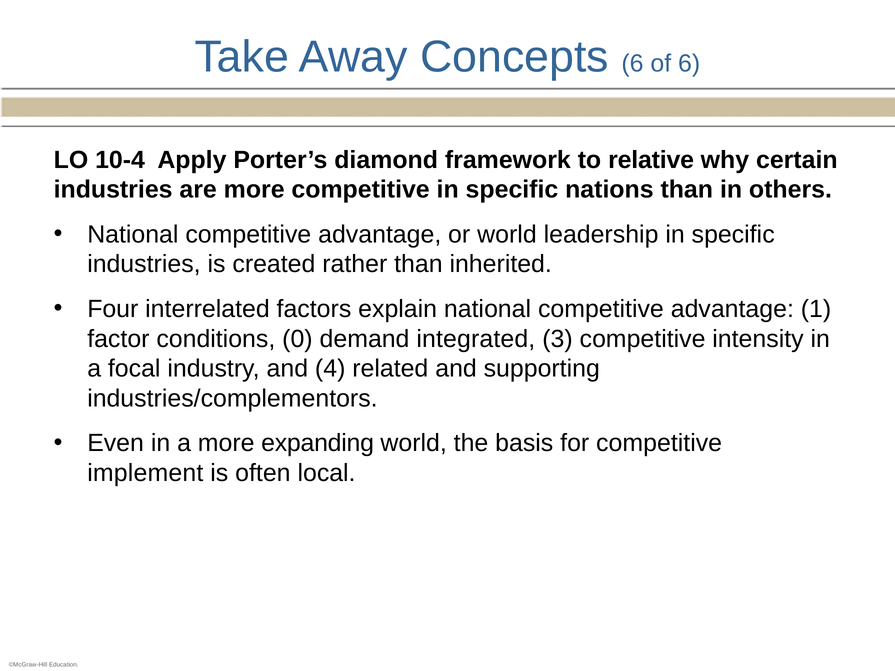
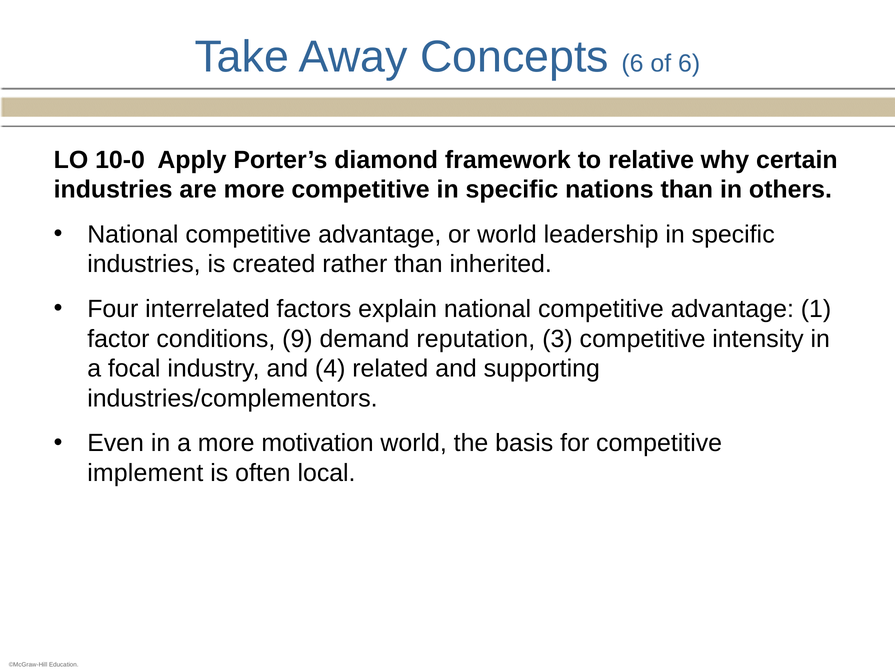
10-4: 10-4 -> 10-0 (120, 160)
0: 0 -> 9 (297, 339)
integrated: integrated -> reputation (476, 339)
expanding: expanding -> motivation (318, 443)
